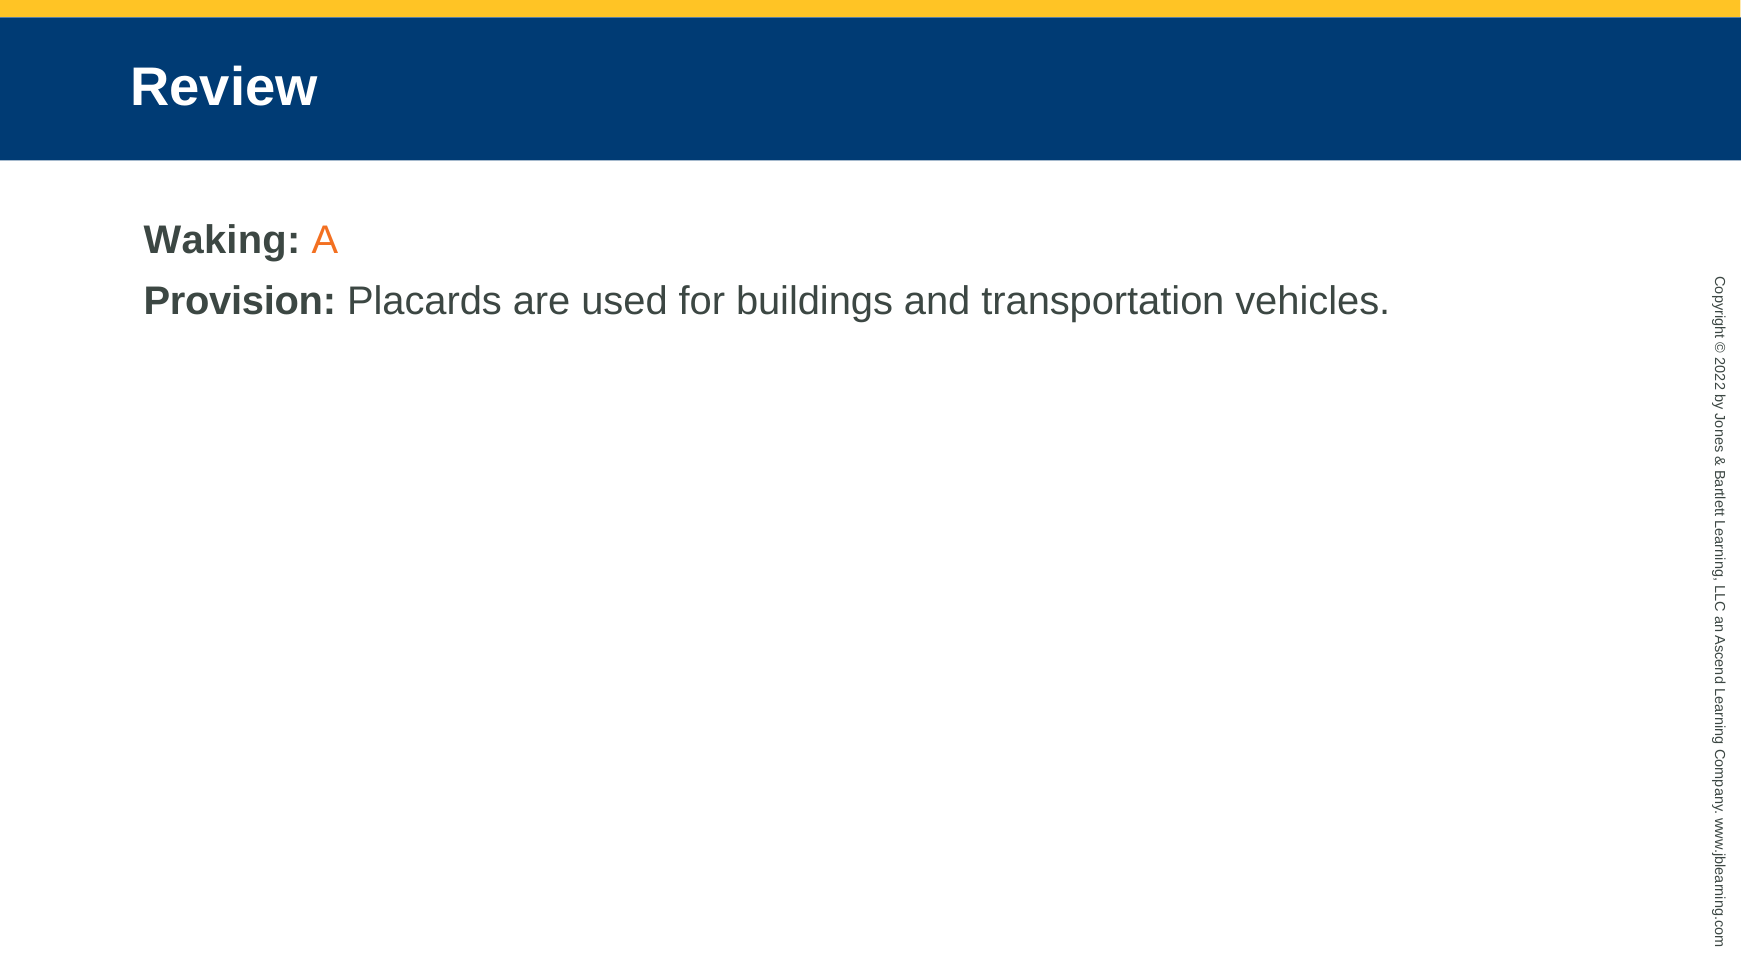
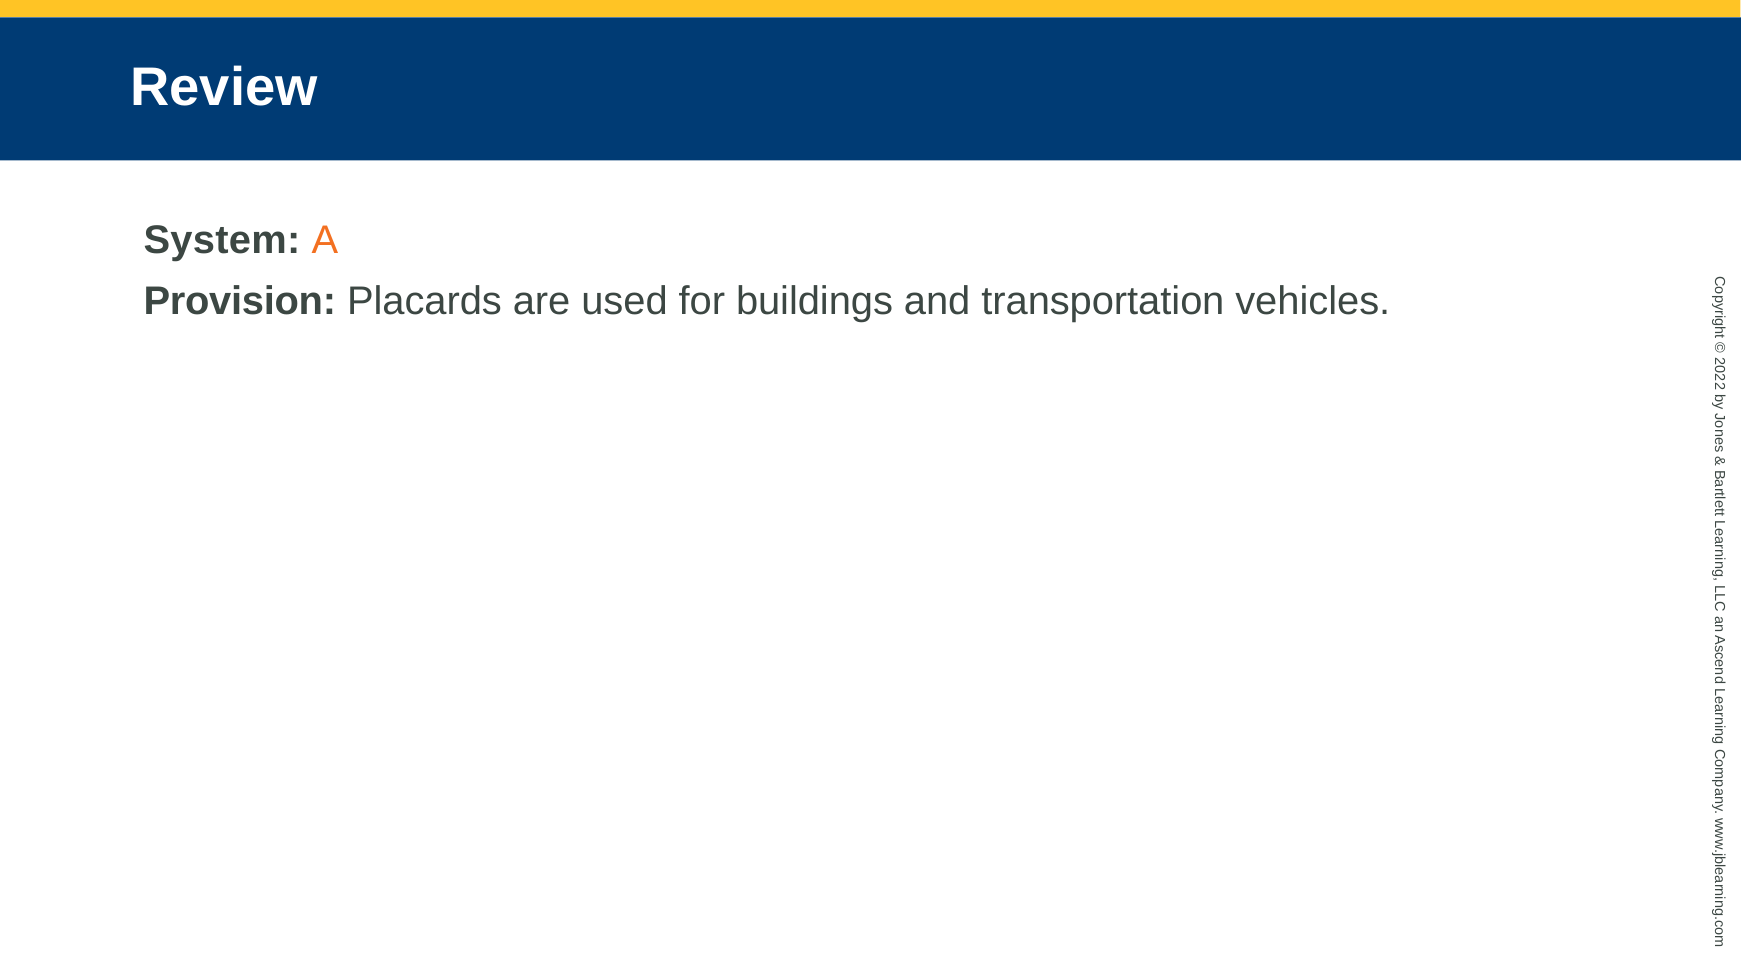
Waking: Waking -> System (222, 240)
